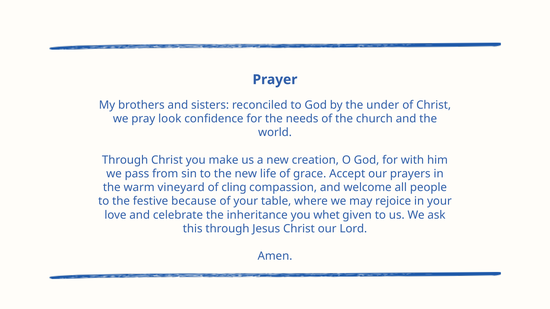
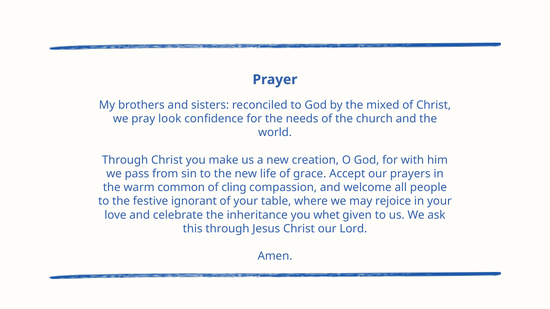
under: under -> mixed (383, 105)
vineyard: vineyard -> common (181, 188)
because: because -> ignorant (194, 201)
